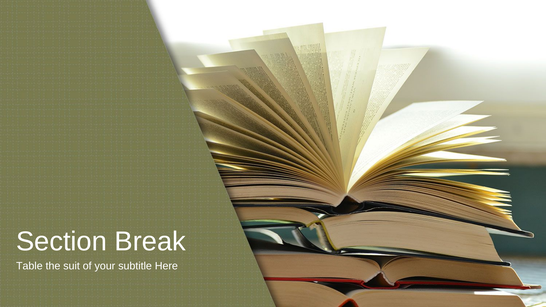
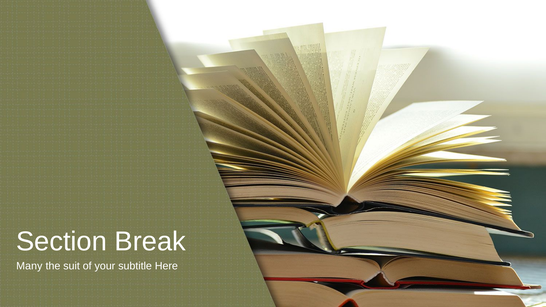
Table: Table -> Many (29, 266)
